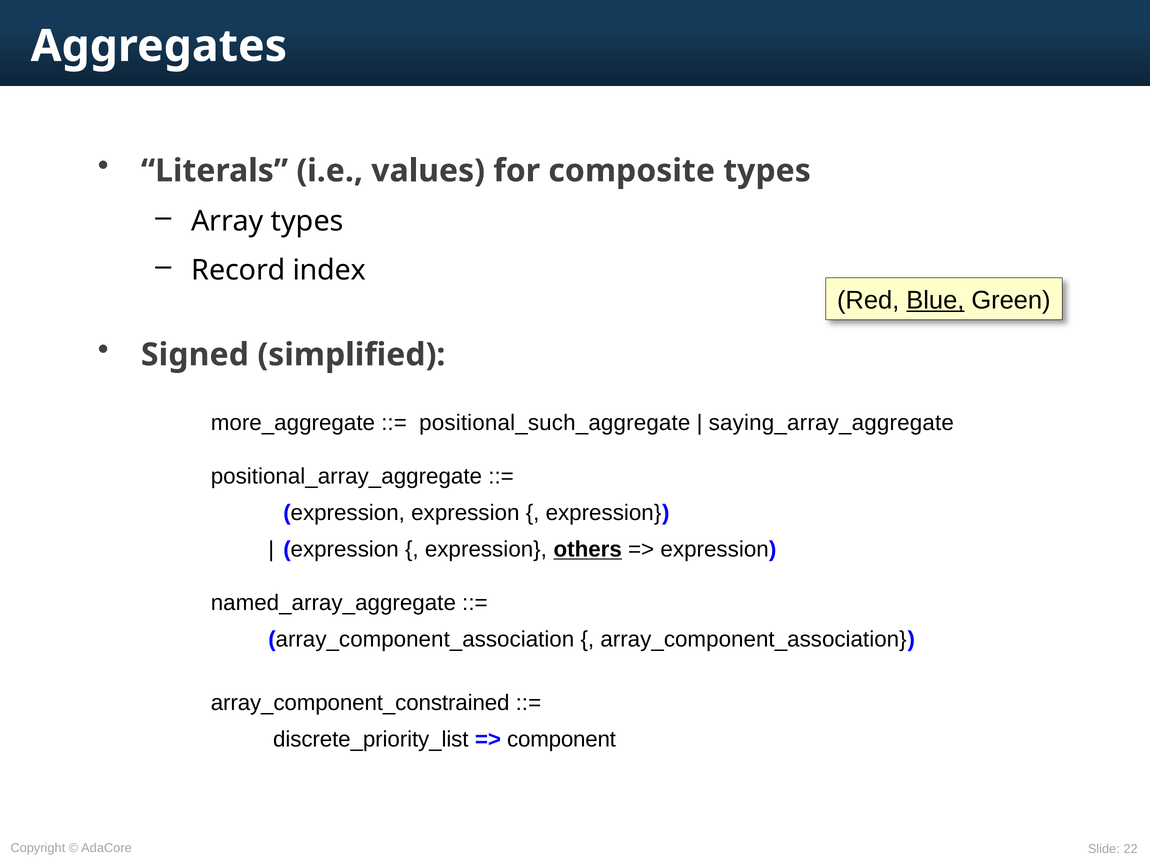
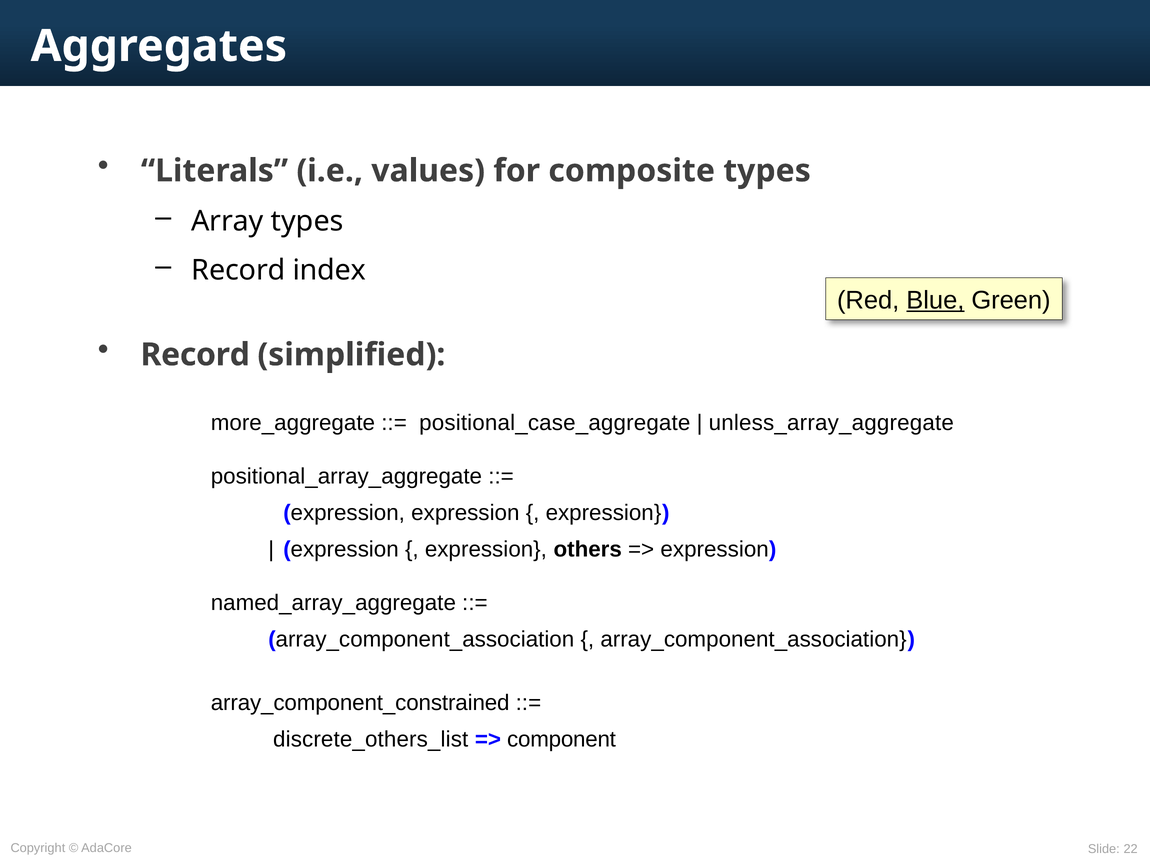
Signed: Signed -> Record (195, 355)
positional_such_aggregate: positional_such_aggregate -> positional_case_aggregate (555, 423)
saying_array_aggregate: saying_array_aggregate -> unless_array_aggregate (831, 423)
others underline: present -> none (588, 550)
discrete_priority_list: discrete_priority_list -> discrete_others_list (371, 740)
